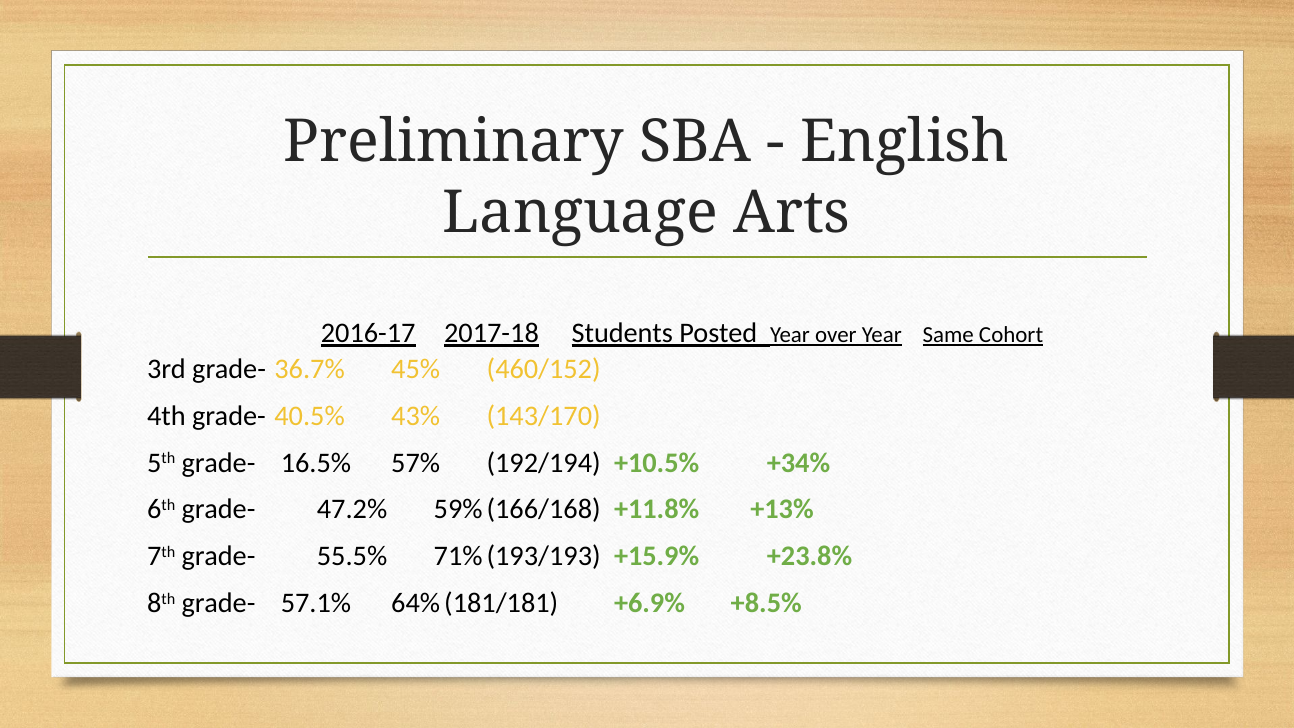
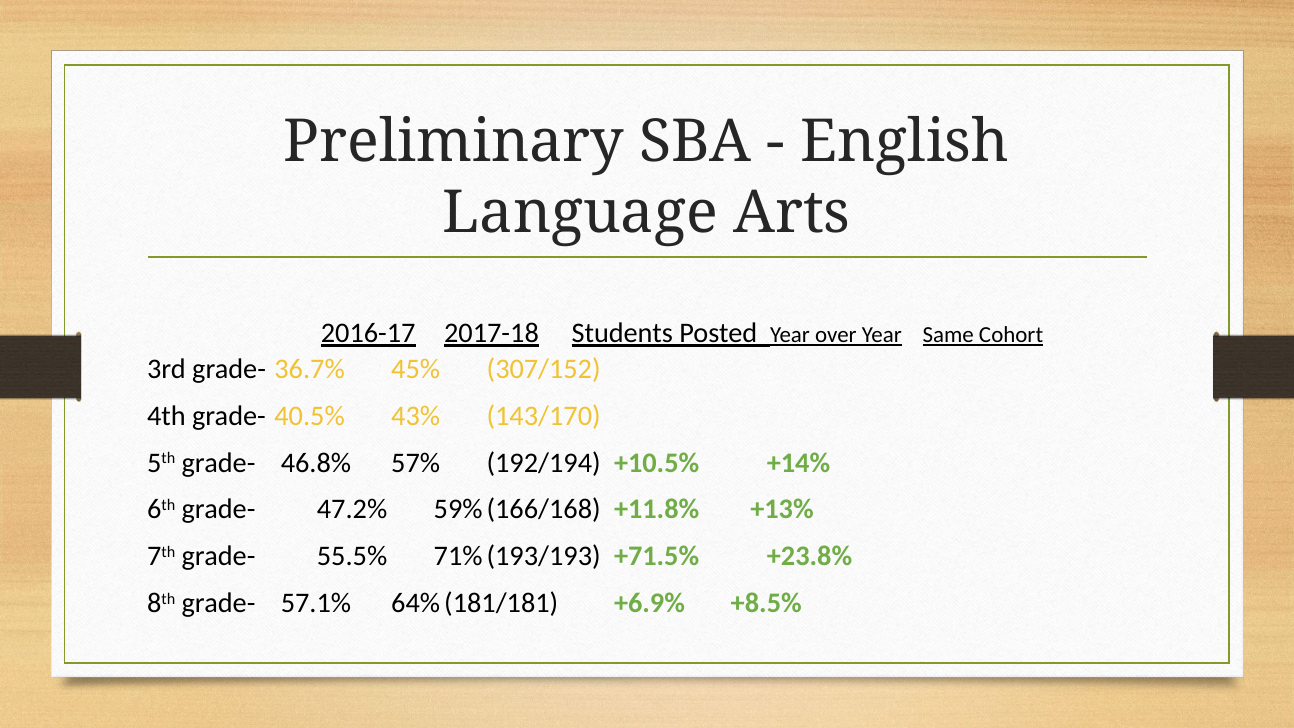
460/152: 460/152 -> 307/152 (544, 369)
16.5%: 16.5% -> 46.8% (316, 463)
+34%: +34% -> +14% (799, 463)
+15.9%: +15.9% -> +71.5% (657, 556)
